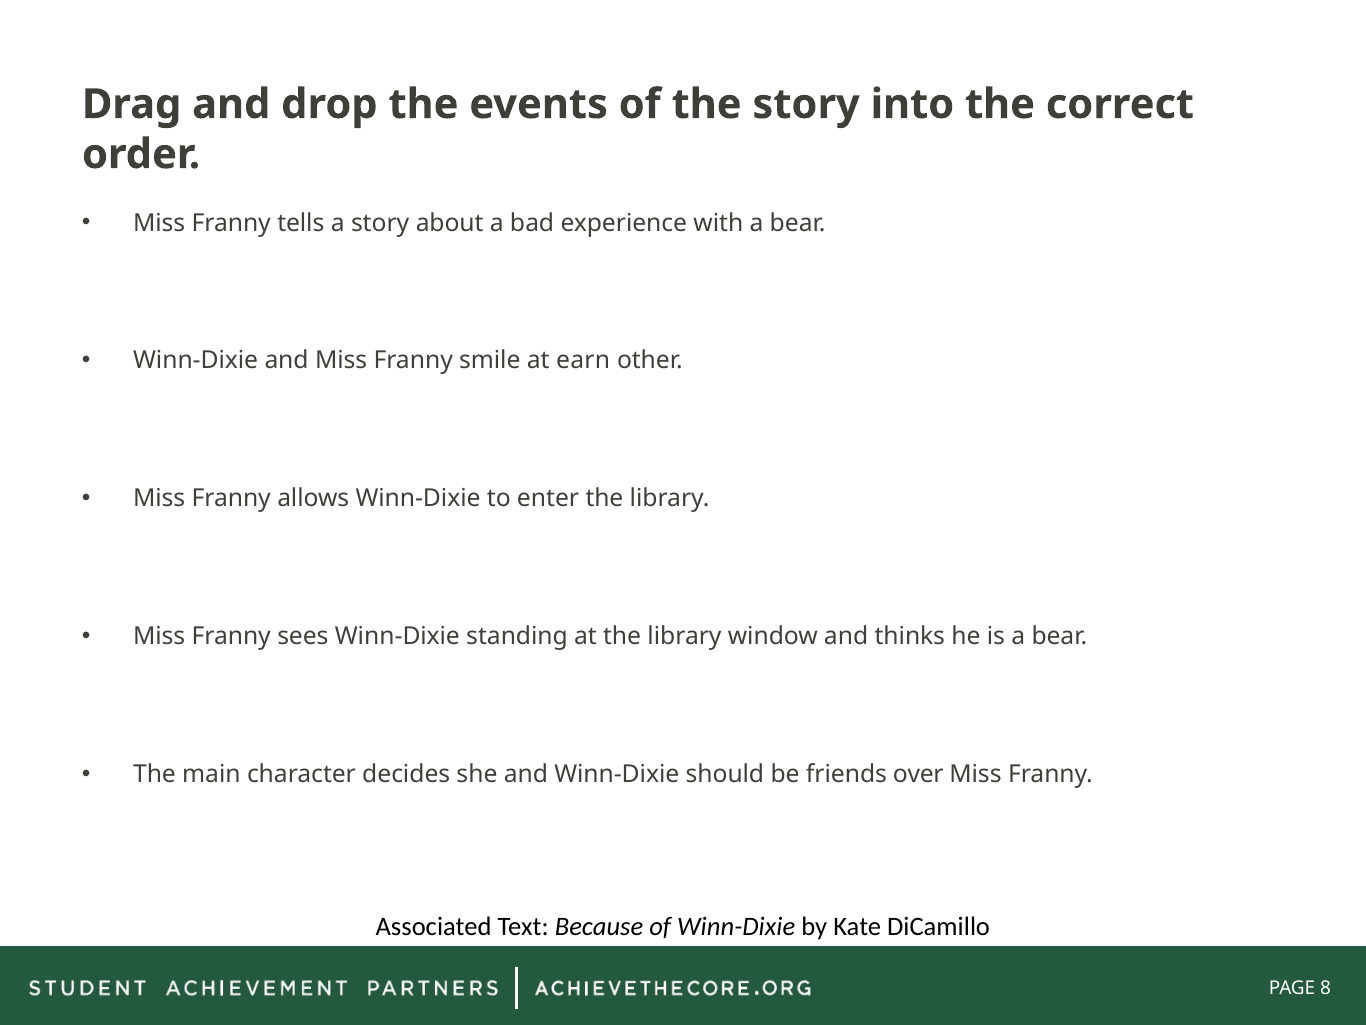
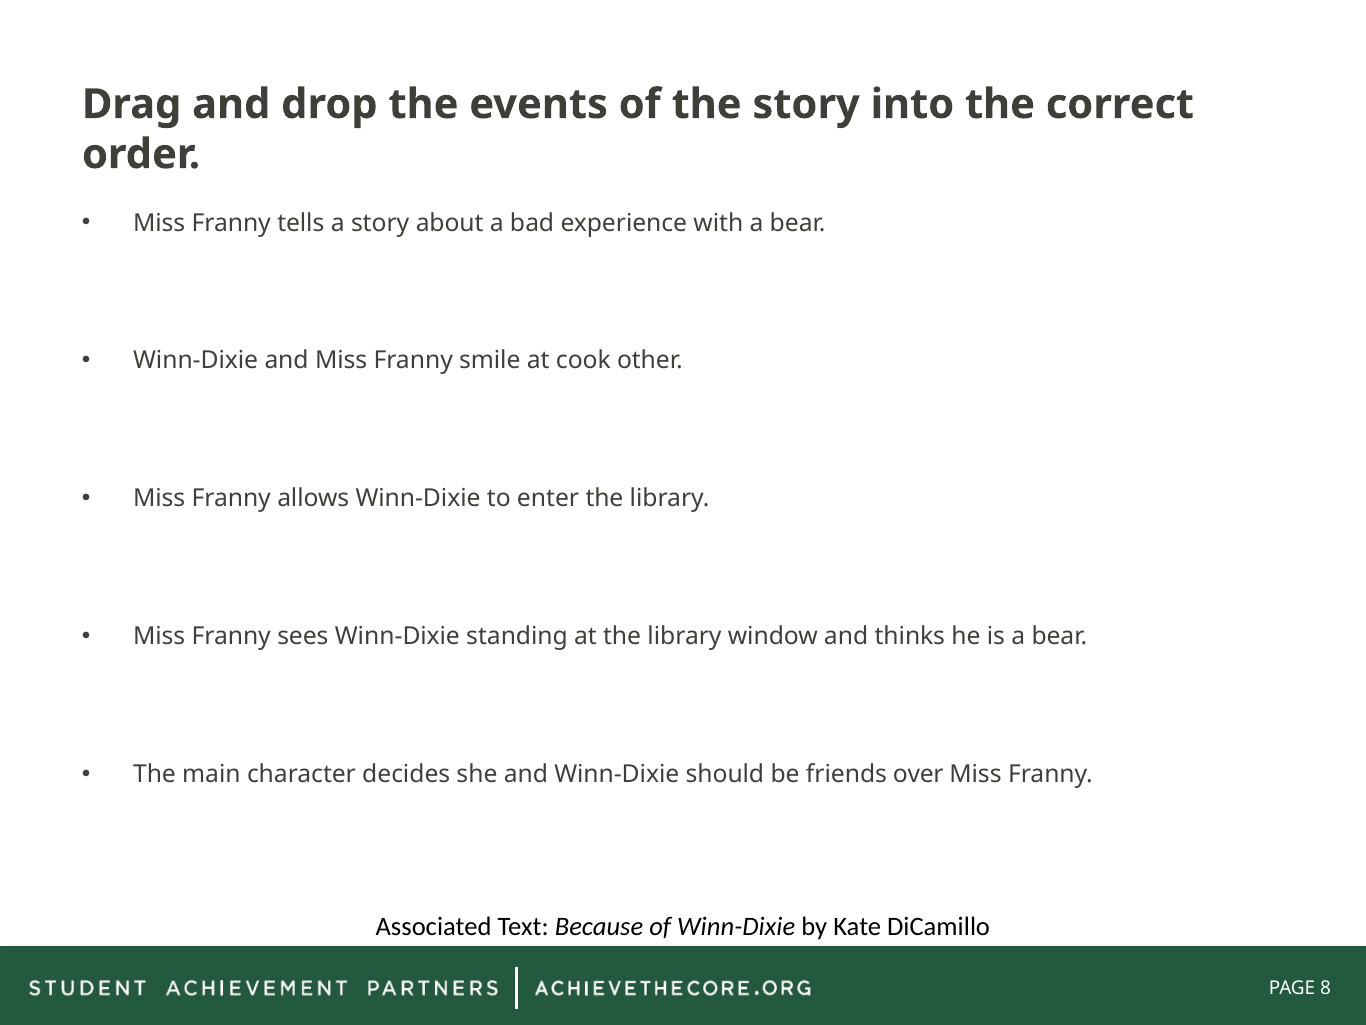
earn: earn -> cook (583, 361)
